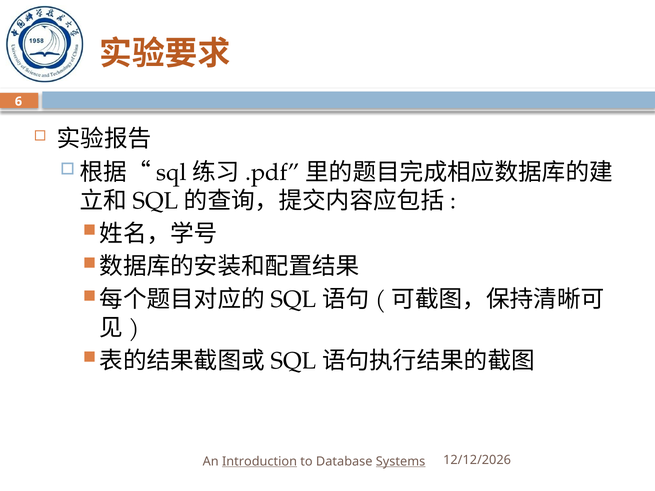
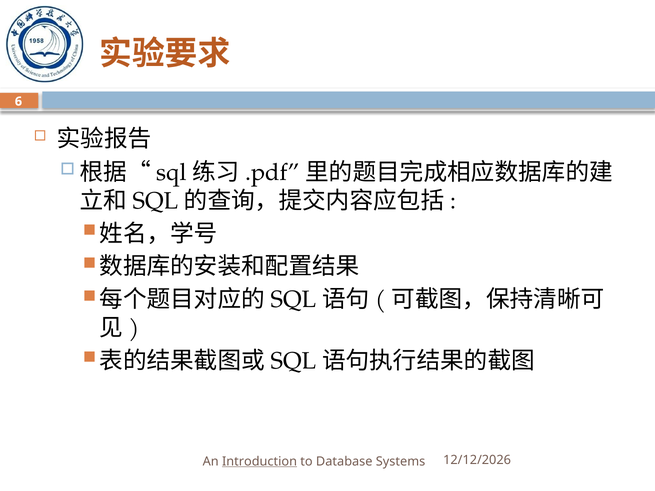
Systems underline: present -> none (401, 462)
